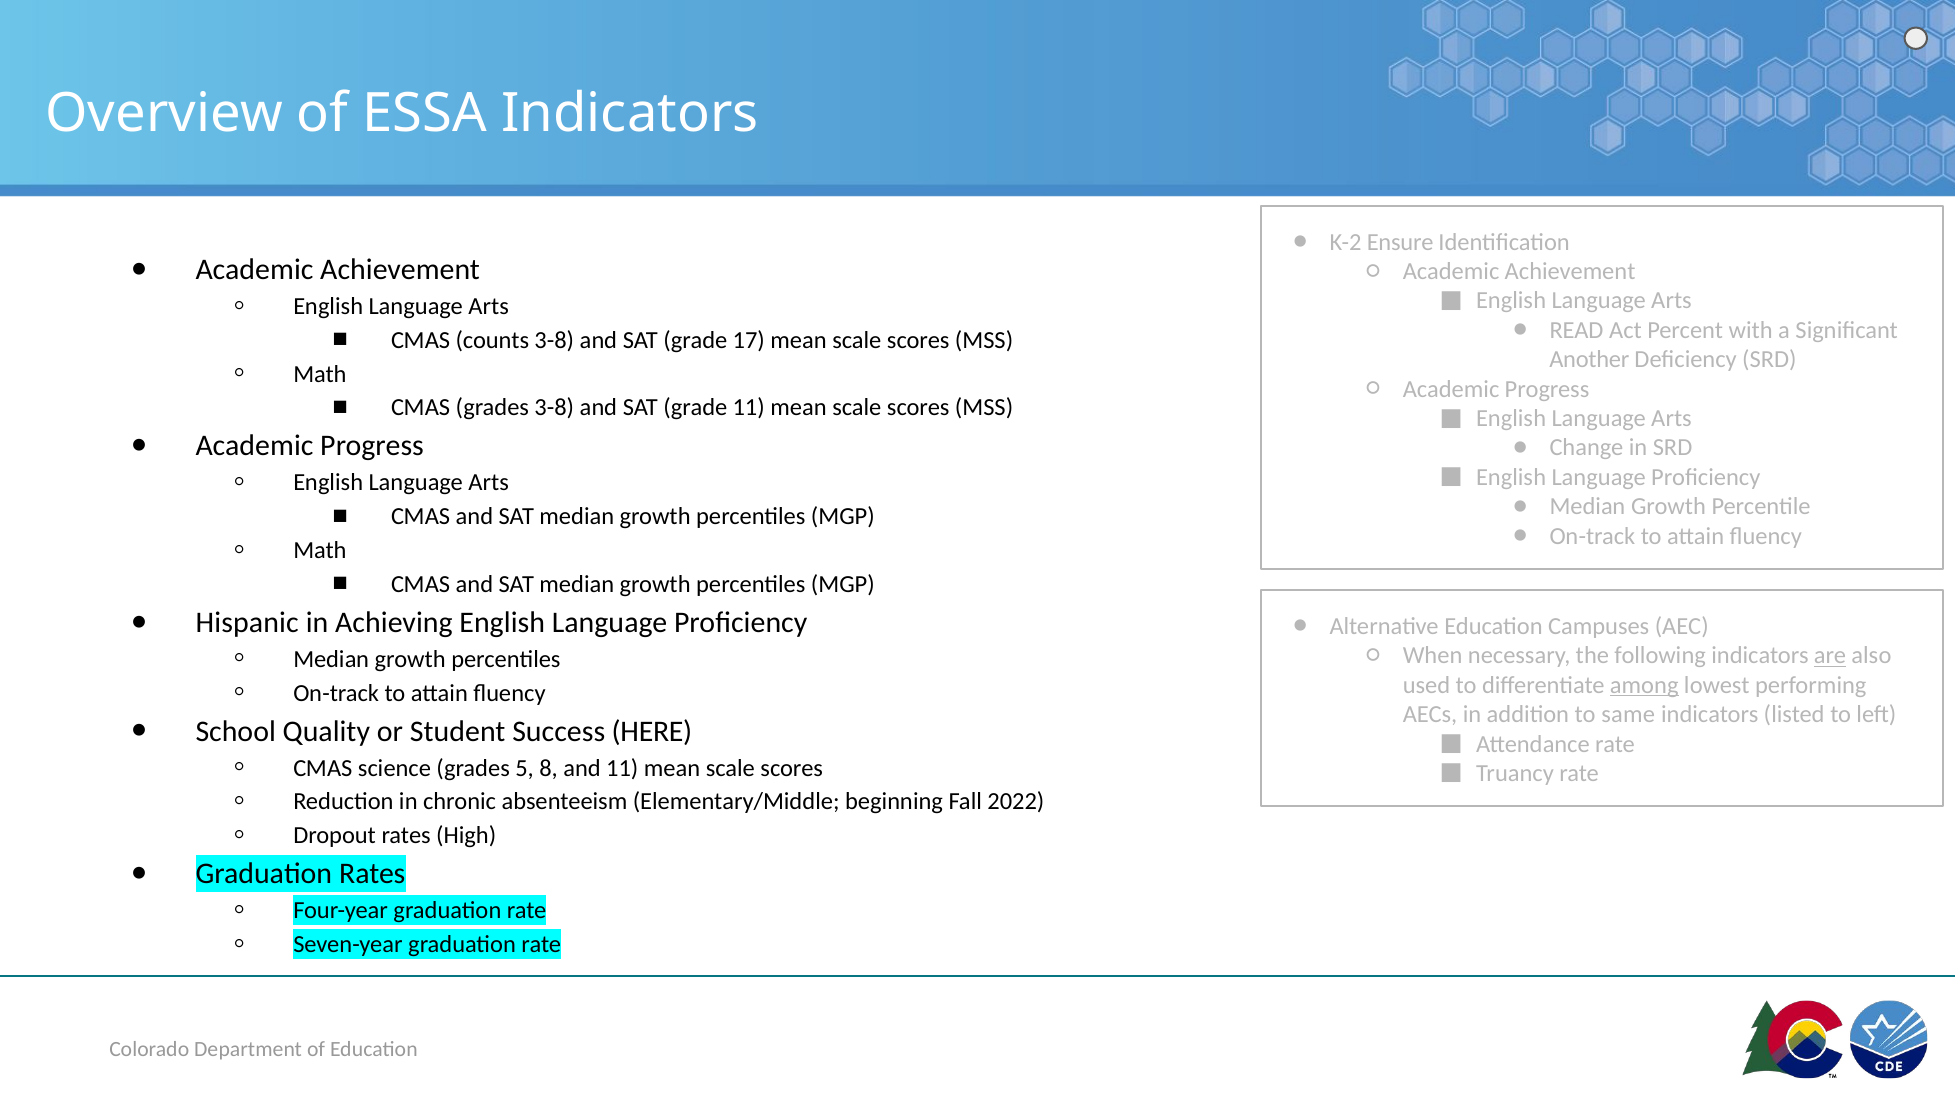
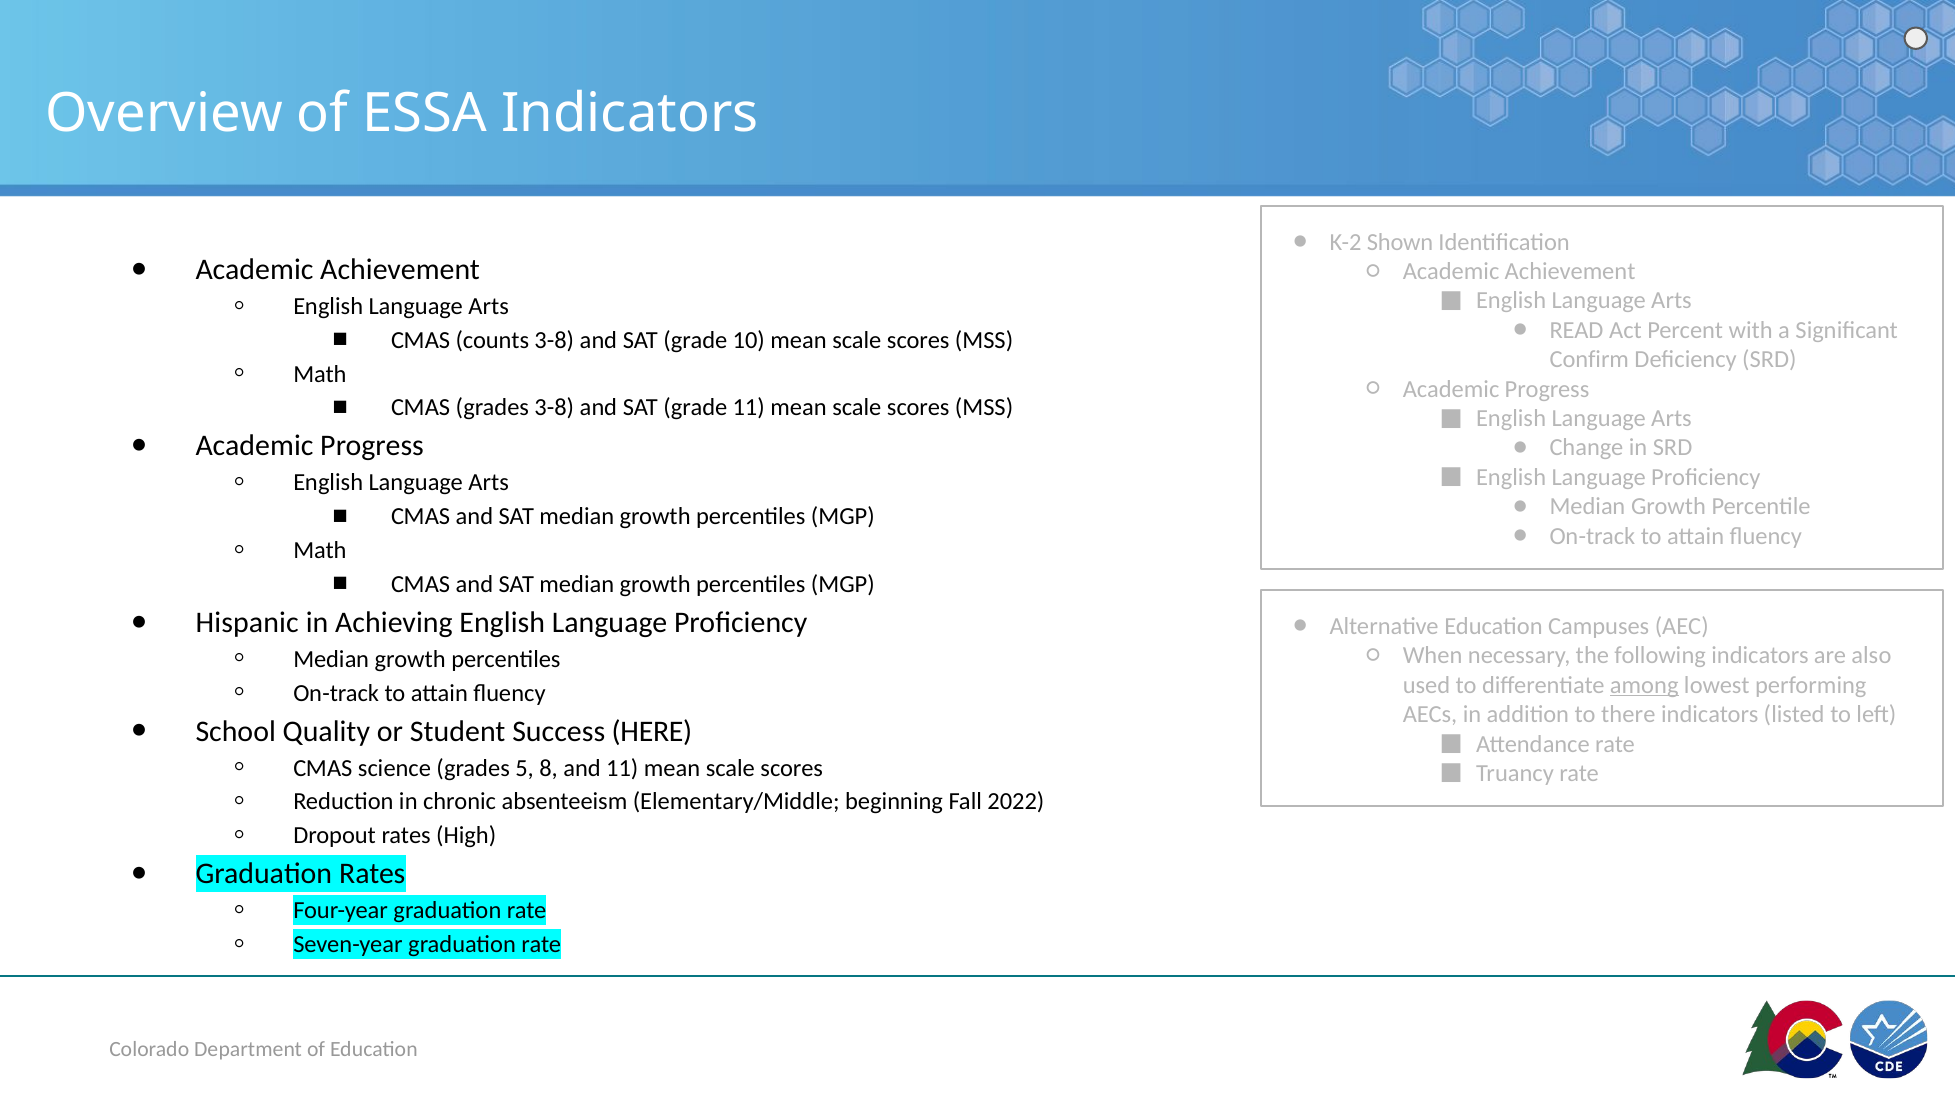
Ensure: Ensure -> Shown (1400, 242)
17: 17 -> 10 (749, 340)
Another: Another -> Confirm (1589, 360)
are underline: present -> none (1830, 656)
same: same -> there (1628, 714)
